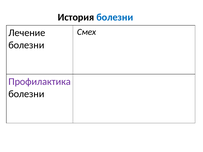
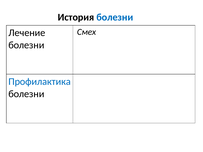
Профилактика colour: purple -> blue (40, 82)
